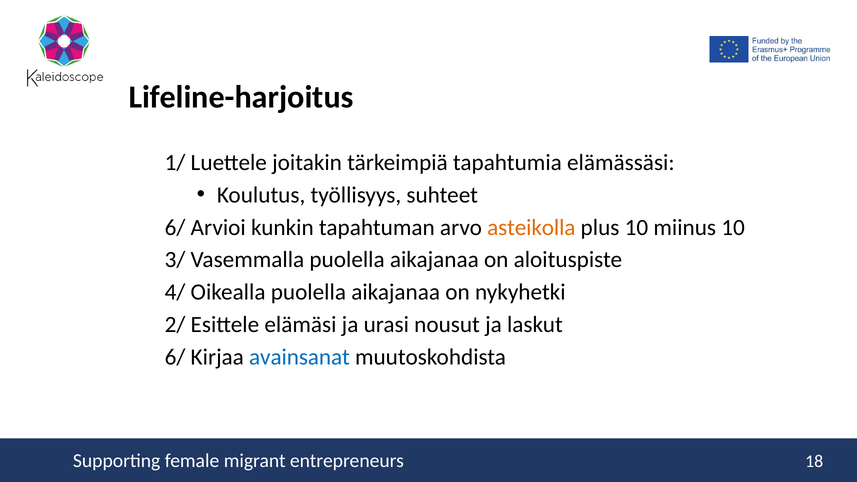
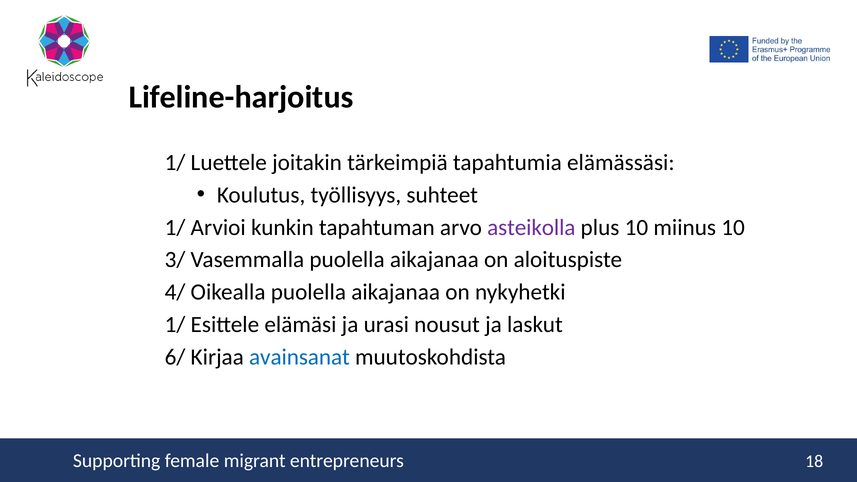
6/: 6/ -> 1/ (175, 227)
asteikolla colour: orange -> purple (531, 227)
2/: 2/ -> 1/ (175, 325)
